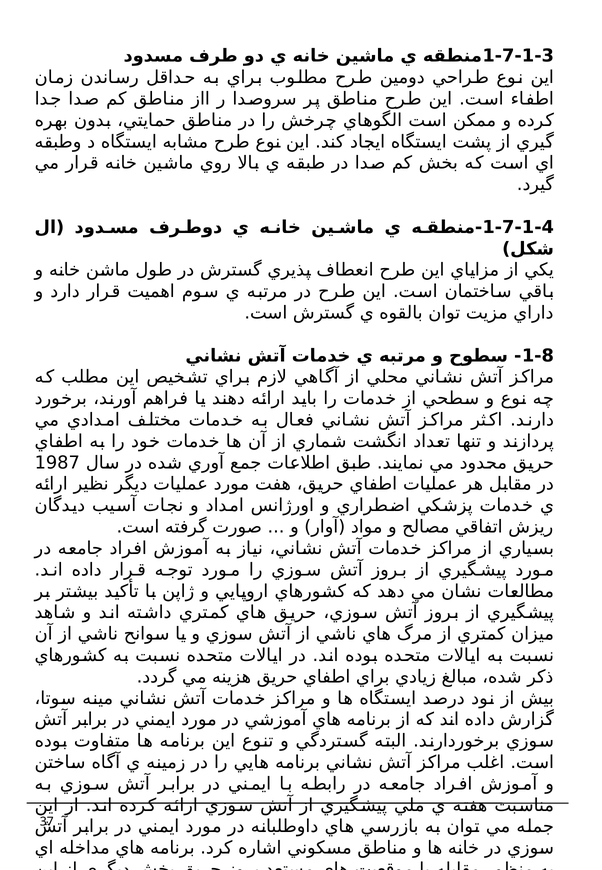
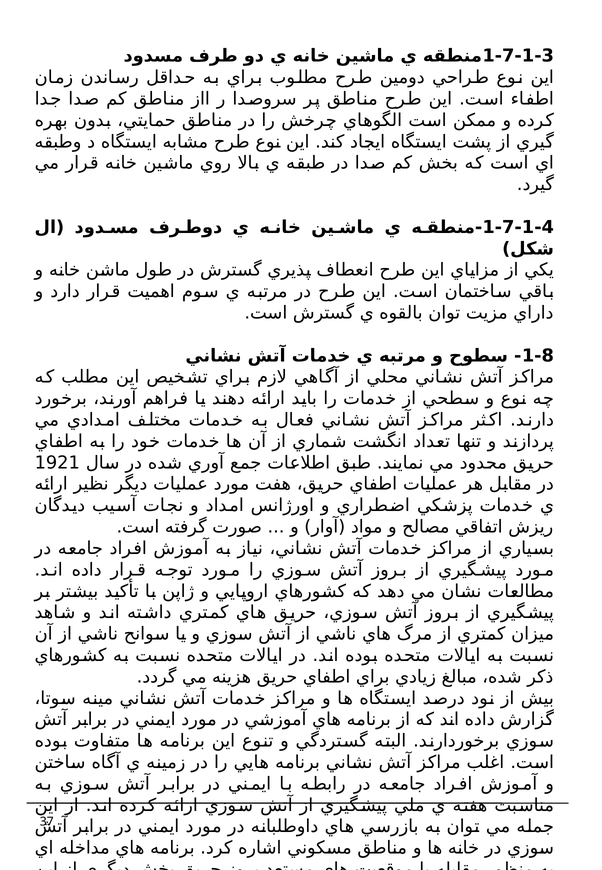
1987: 1987 -> 1921 (57, 462)
